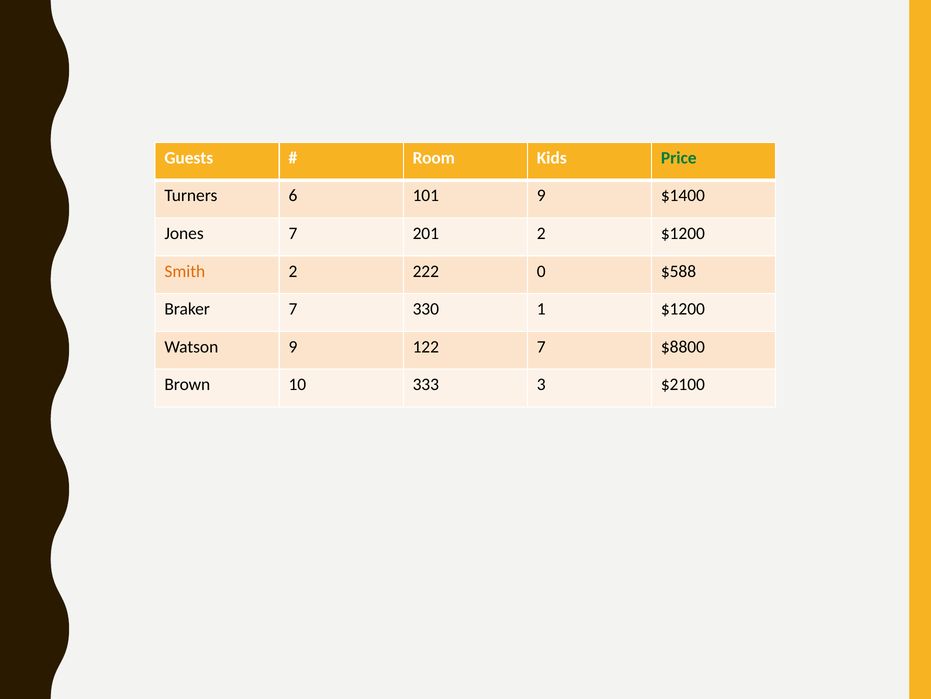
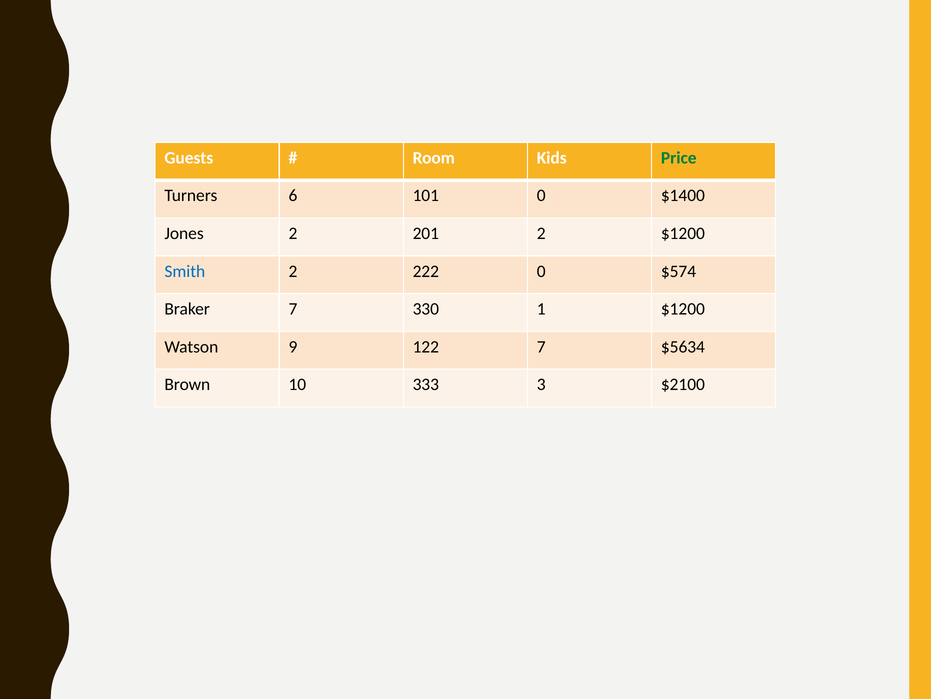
101 9: 9 -> 0 (541, 196)
Jones 7: 7 -> 2 (293, 233)
Smith colour: orange -> blue (185, 271)
$588: $588 -> $574 (679, 271)
$8800: $8800 -> $5634 (683, 347)
